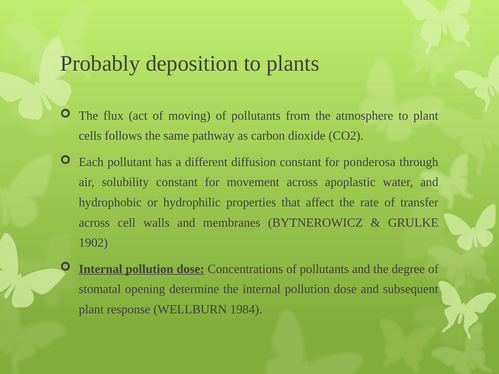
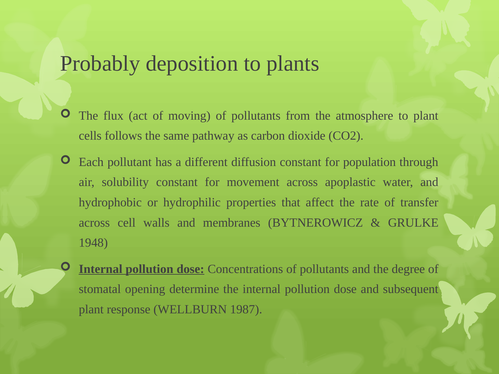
ponderosa: ponderosa -> population (370, 162)
1902: 1902 -> 1948 (93, 243)
1984: 1984 -> 1987 (246, 309)
